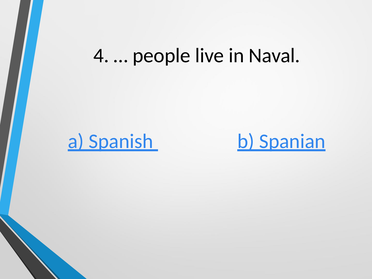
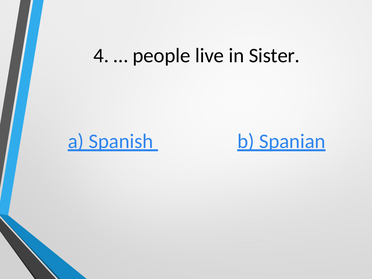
Naval: Naval -> Sister (274, 56)
